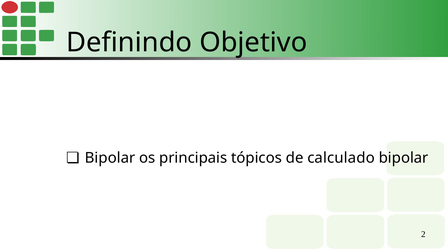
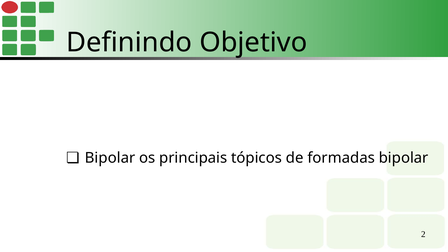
calculado: calculado -> formadas (341, 158)
